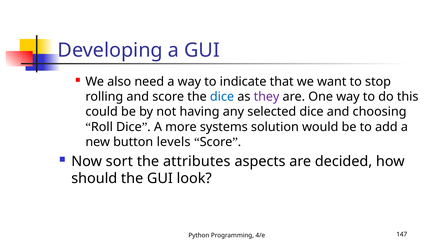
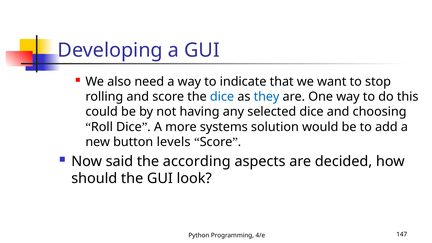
they colour: purple -> blue (267, 97)
sort: sort -> said (119, 161)
attributes: attributes -> according (197, 161)
